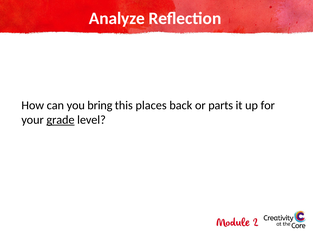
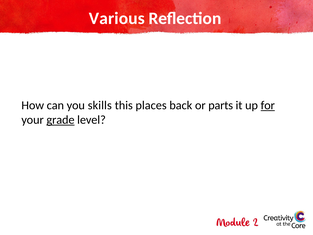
Analyze: Analyze -> Various (117, 18)
bring: bring -> skills (100, 105)
for underline: none -> present (268, 105)
